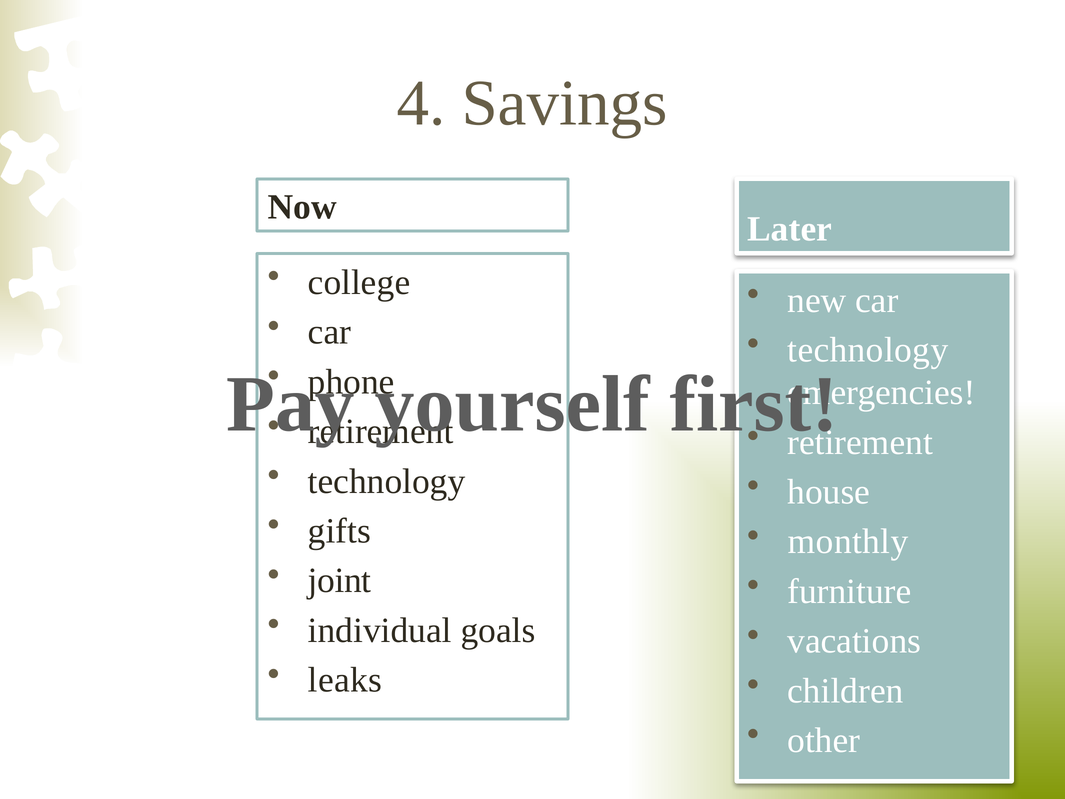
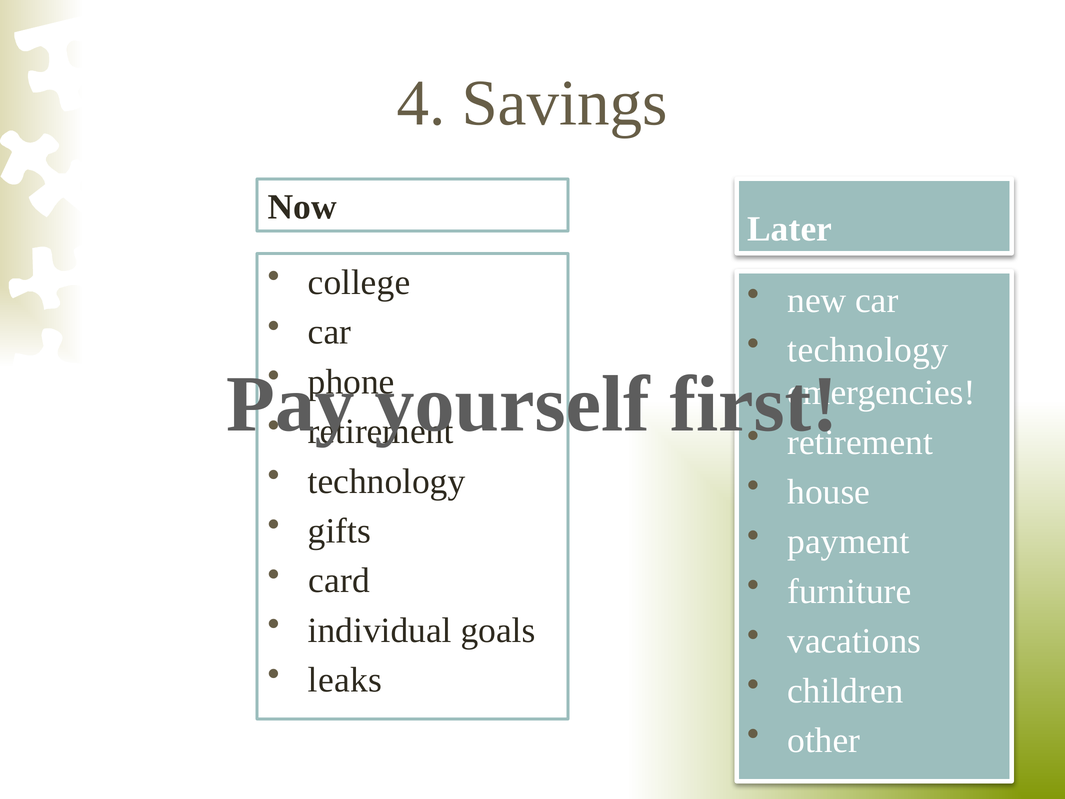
monthly: monthly -> payment (848, 542)
joint: joint -> card (339, 581)
